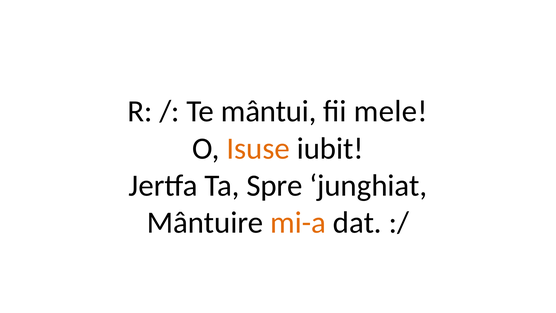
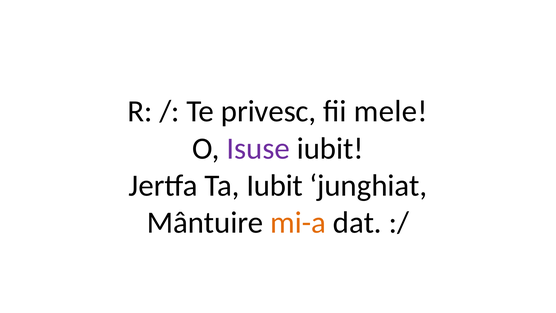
mântui: mântui -> privesc (269, 111)
Isuse colour: orange -> purple (258, 148)
Ta Spre: Spre -> Iubit (275, 185)
